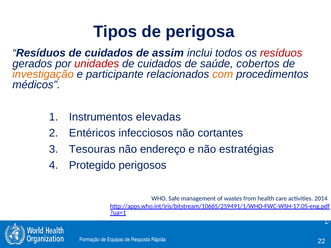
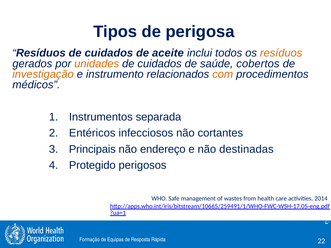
assim: assim -> aceite (168, 53)
resíduos colour: red -> orange (281, 53)
unidades colour: red -> orange (97, 64)
participante: participante -> instrumento (115, 74)
elevadas: elevadas -> separada (158, 117)
Tesouras: Tesouras -> Principais (92, 149)
estratégias: estratégias -> destinadas (246, 149)
